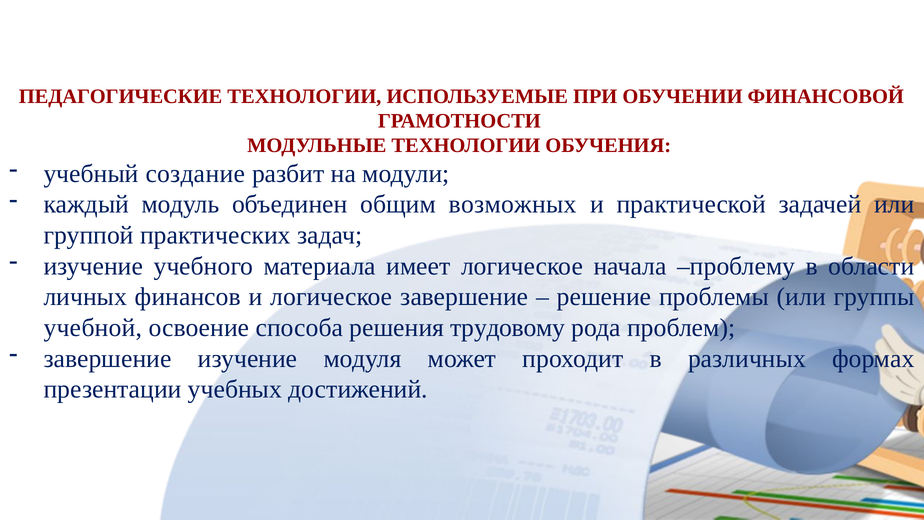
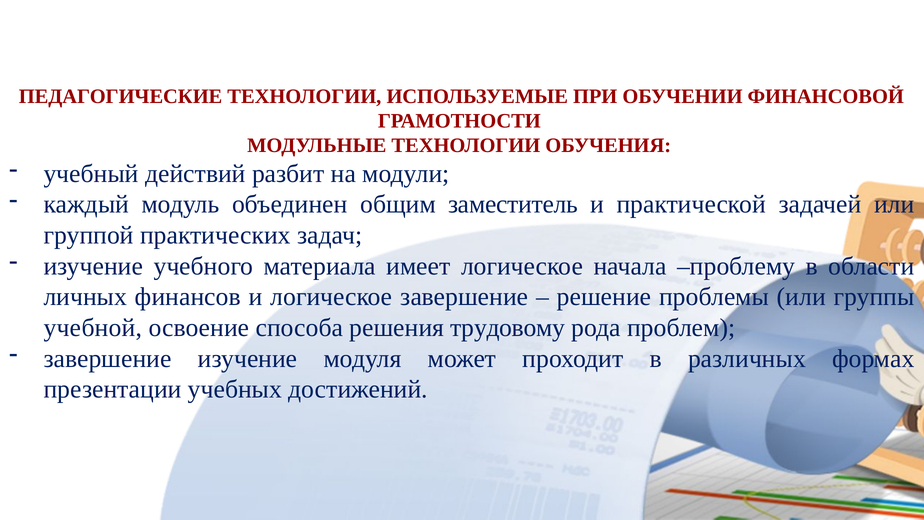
создание: создание -> действий (195, 174)
возможных: возможных -> заместитель (513, 204)
